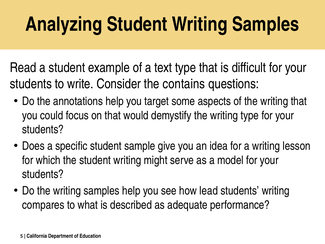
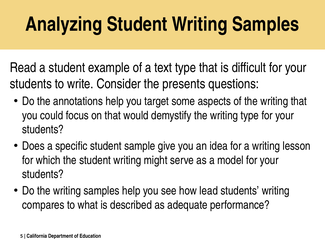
contains: contains -> presents (184, 84)
